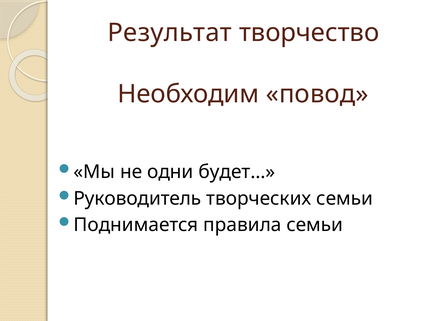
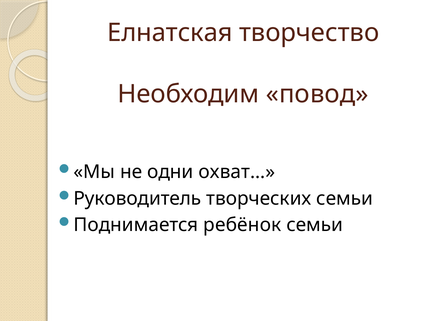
Результат: Результат -> Елнатская (170, 33)
будет…: будет… -> охват… (237, 172)
правила: правила -> ребёнок (242, 225)
